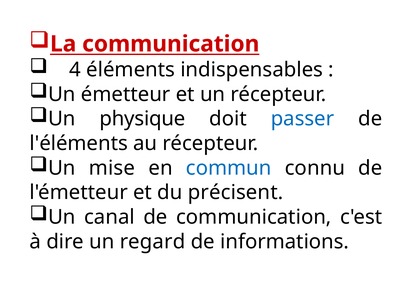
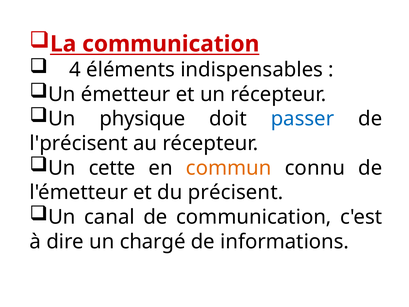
l'éléments: l'éléments -> l'précisent (79, 143)
mise: mise -> cette (112, 168)
commun colour: blue -> orange (229, 168)
regard: regard -> chargé (153, 241)
